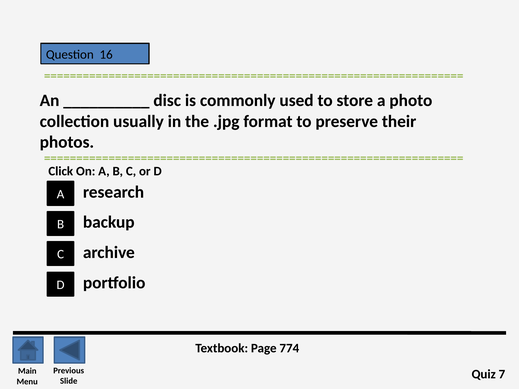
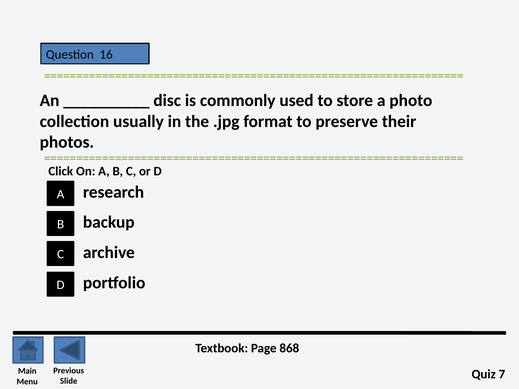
774: 774 -> 868 (289, 349)
